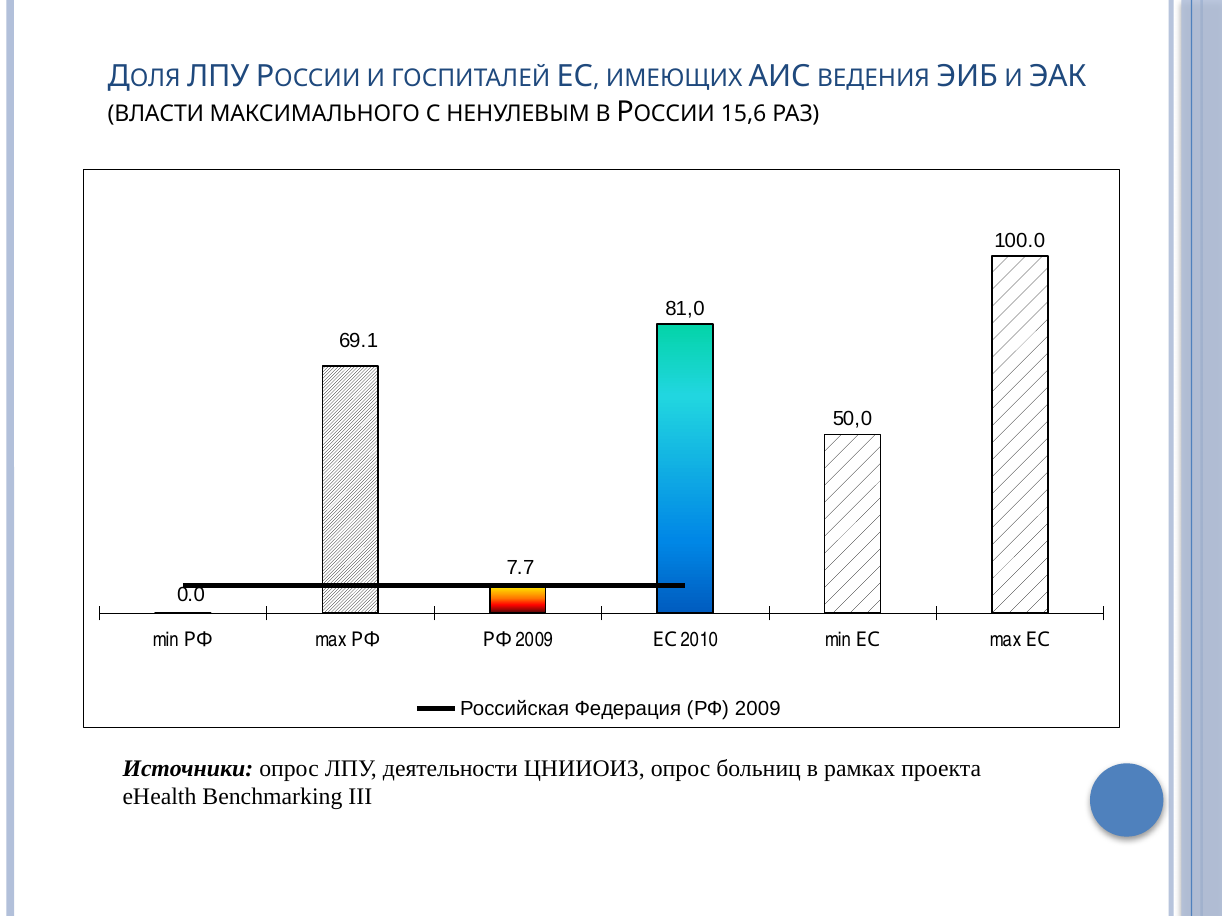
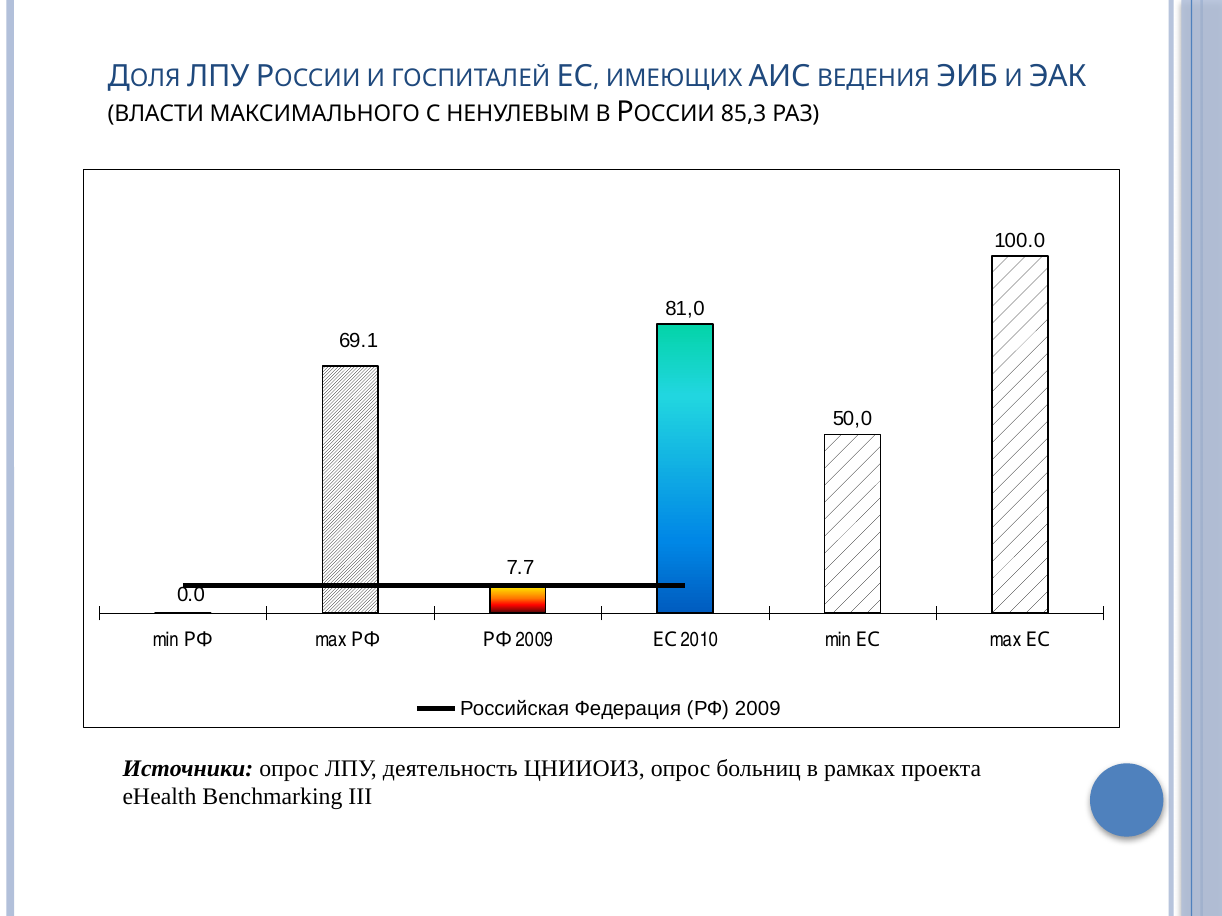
15,6: 15,6 -> 85,3 (744, 114)
деятельности: деятельности -> деятельность (450, 769)
